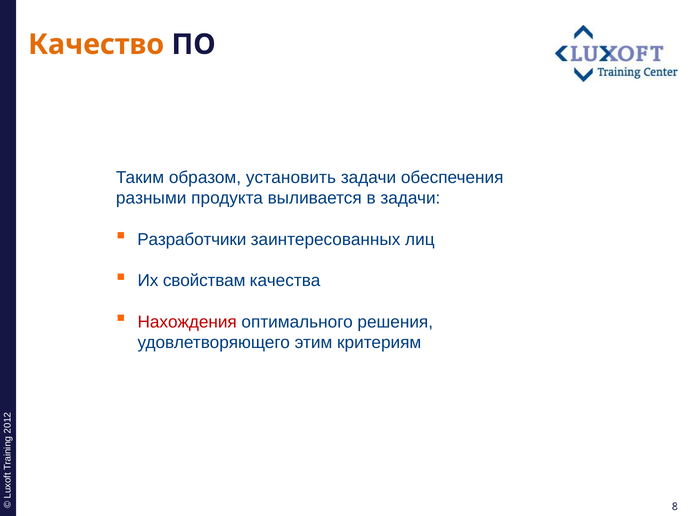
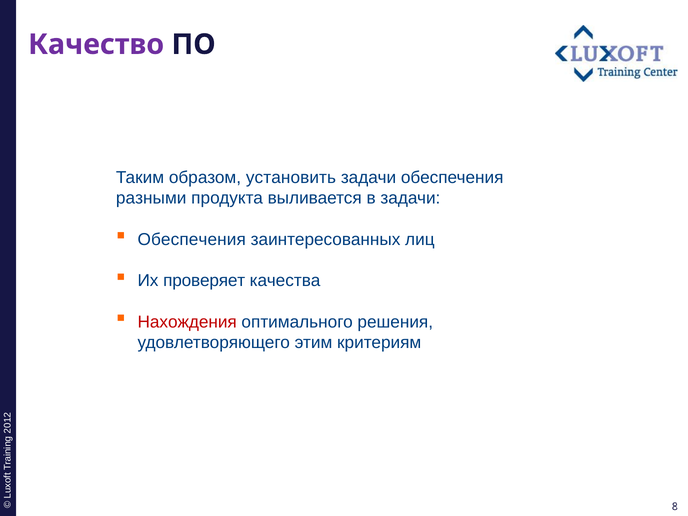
Качество colour: orange -> purple (96, 44)
Разработчики: Разработчики -> Обеспечения (192, 239)
свойствам: свойствам -> проверяет (204, 281)
